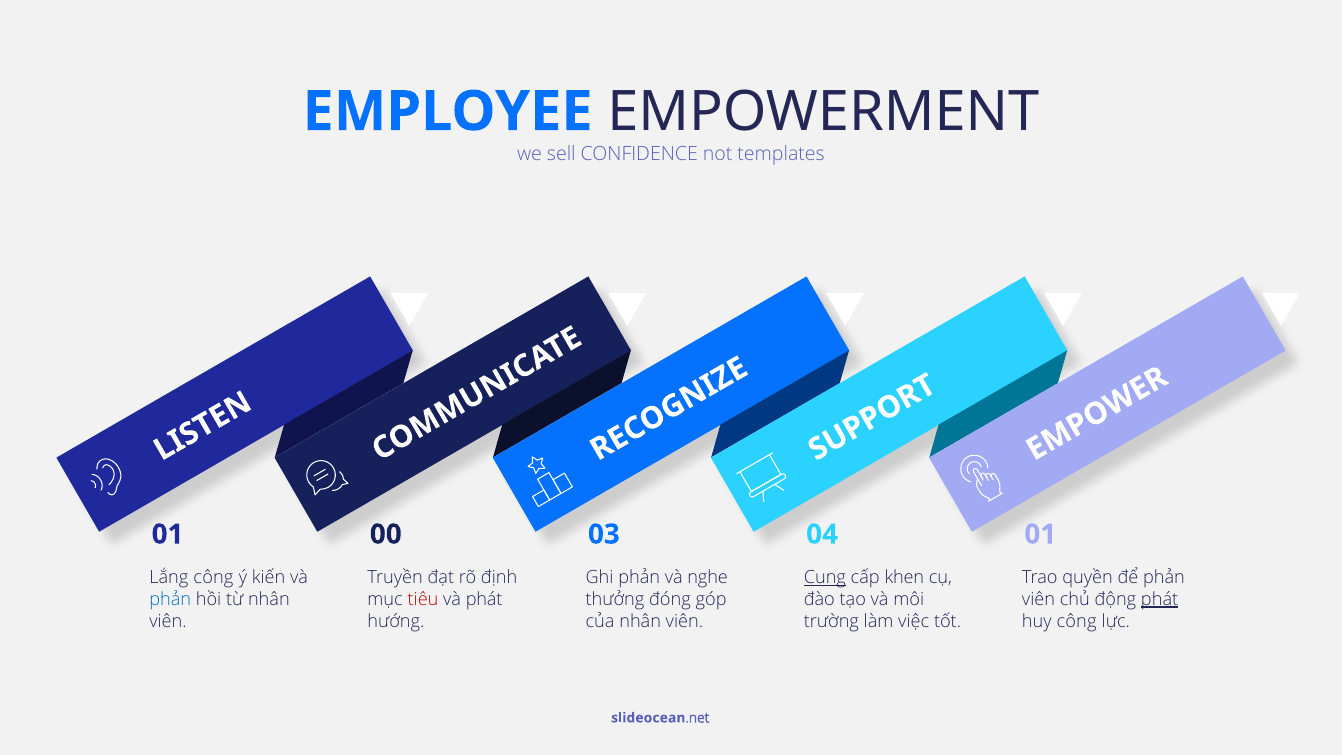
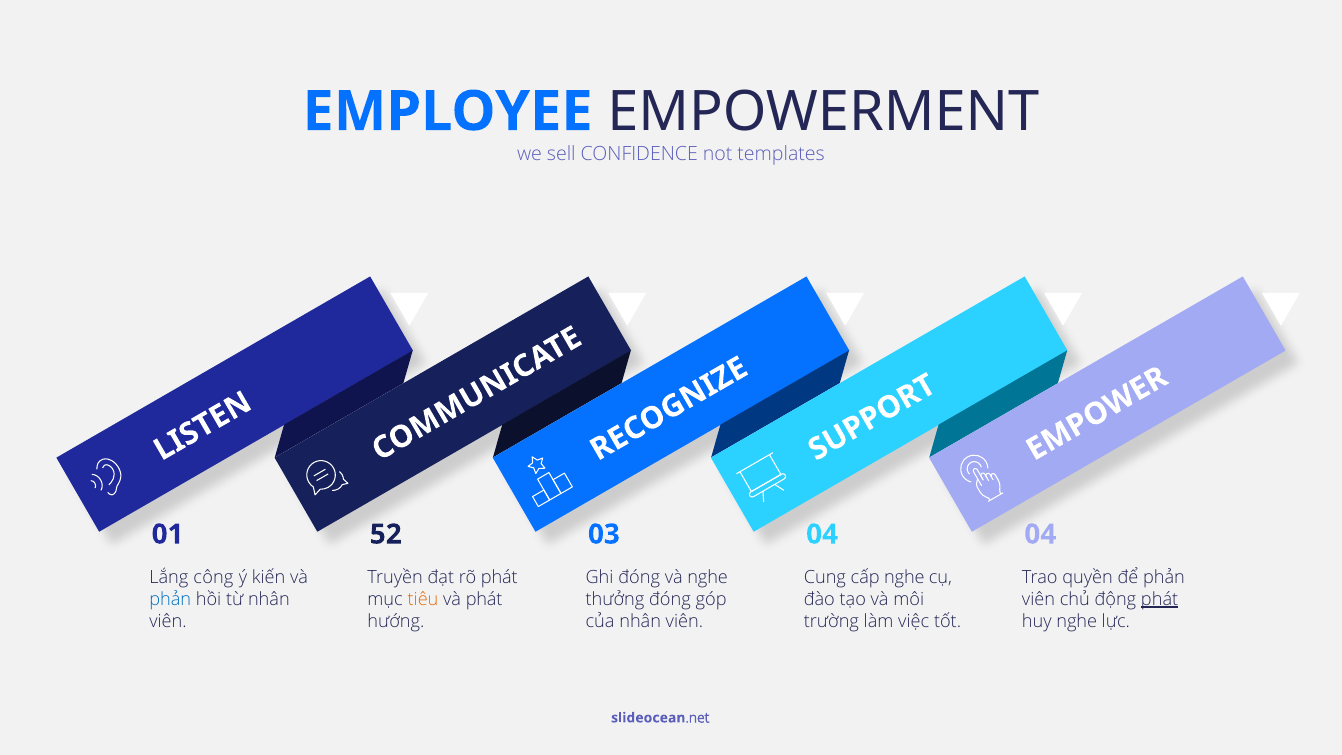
00: 00 -> 52 (386, 534)
04 01: 01 -> 04 (1040, 534)
rõ định: định -> phát (499, 577)
Ghi phản: phản -> đóng (639, 577)
Cung underline: present -> none (825, 577)
cấp khen: khen -> nghe (904, 577)
tiêu colour: red -> orange (423, 599)
huy công: công -> nghe (1077, 621)
